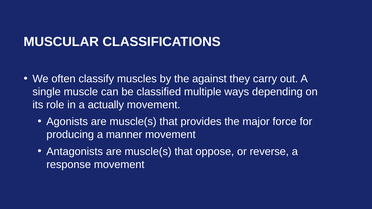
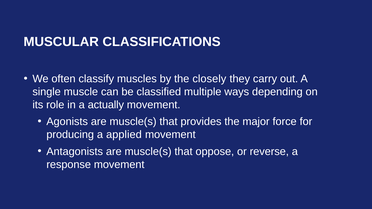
against: against -> closely (209, 79)
manner: manner -> applied (124, 135)
